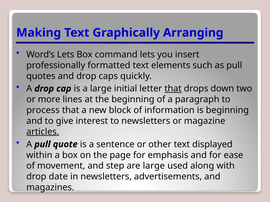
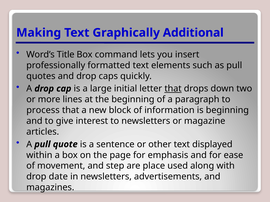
Arranging: Arranging -> Additional (193, 33)
Word’s Lets: Lets -> Title (66, 55)
articles underline: present -> none (43, 132)
are large: large -> place (154, 166)
